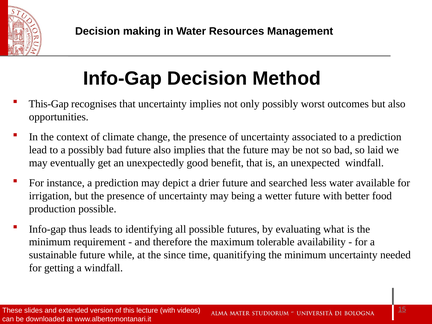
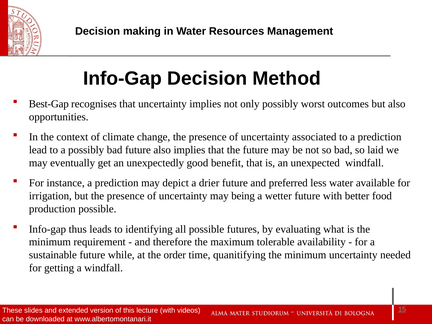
This-Gap: This-Gap -> Best-Gap (49, 104)
searched: searched -> preferred (288, 183)
since: since -> order (175, 255)
